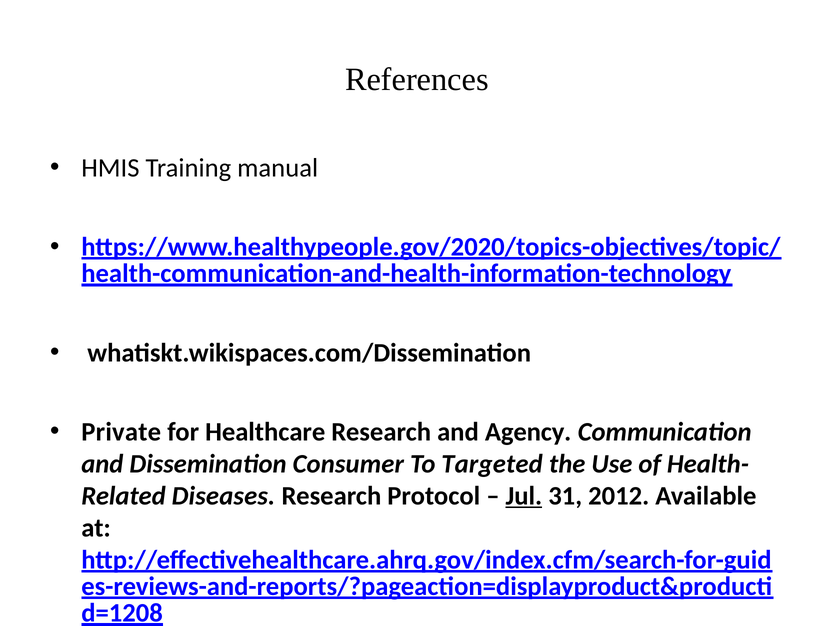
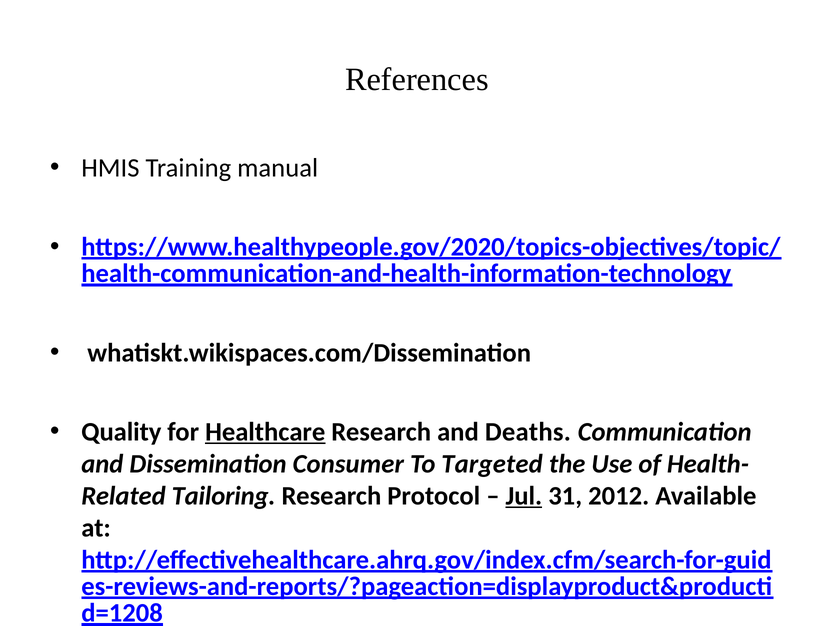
Private: Private -> Quality (121, 432)
Healthcare underline: none -> present (265, 432)
Agency: Agency -> Deaths (528, 432)
Diseases: Diseases -> Tailoring (224, 495)
